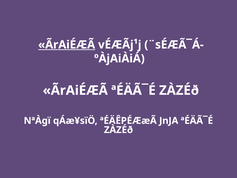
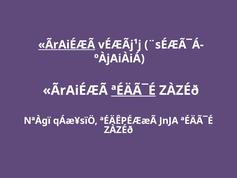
ªÉÄÃ¯É underline: none -> present (133, 90)
